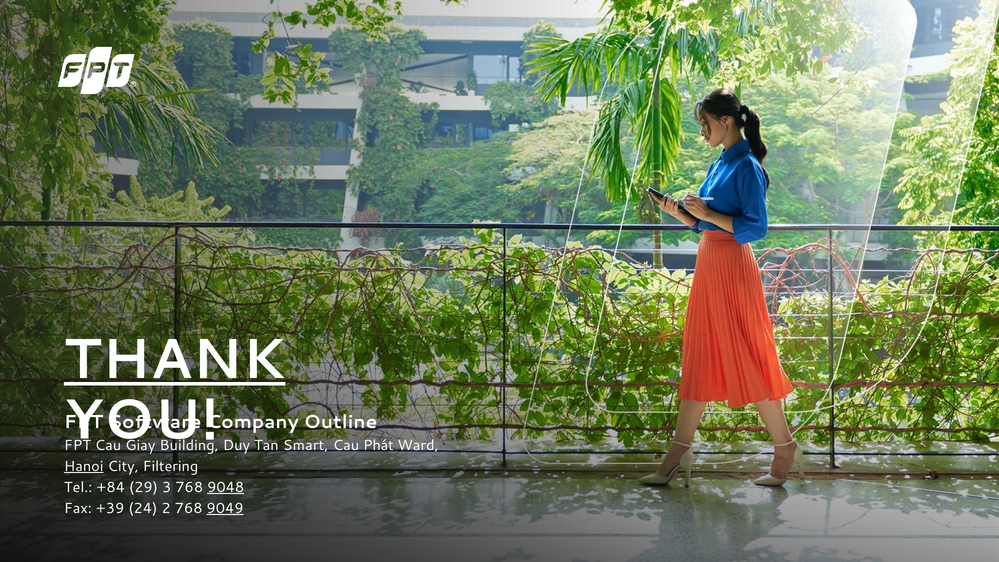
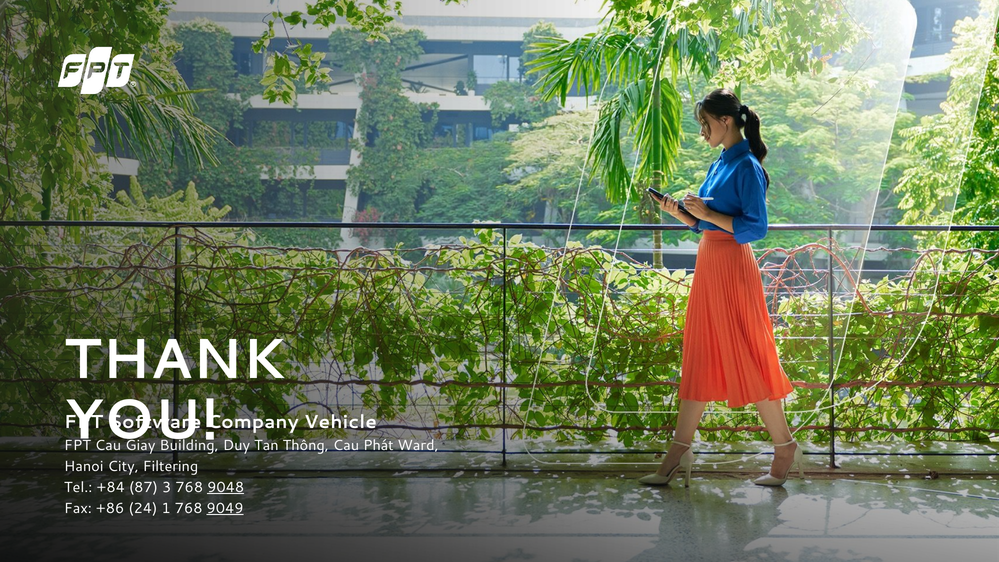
THANK underline: present -> none (175, 360)
Outline: Outline -> Vehicle (340, 422)
Smart: Smart -> Thông (306, 445)
Hanoi underline: present -> none (84, 466)
29: 29 -> 87 (143, 487)
+39: +39 -> +86 (110, 508)
2: 2 -> 1 (166, 508)
